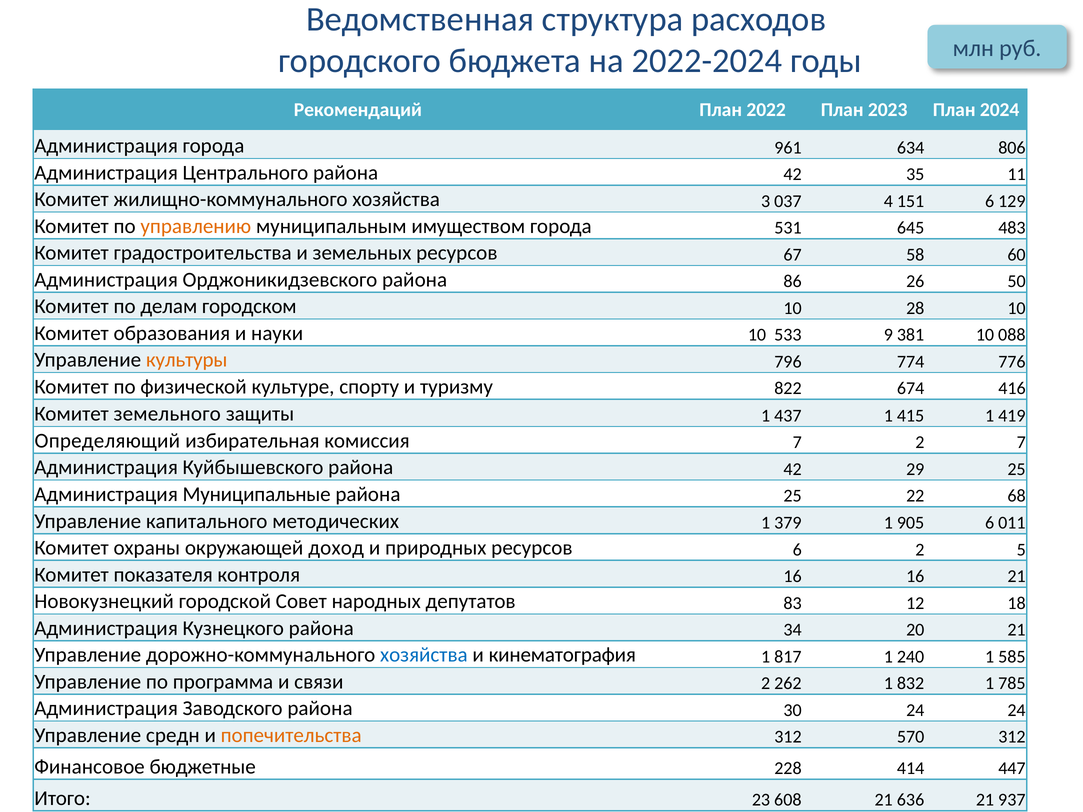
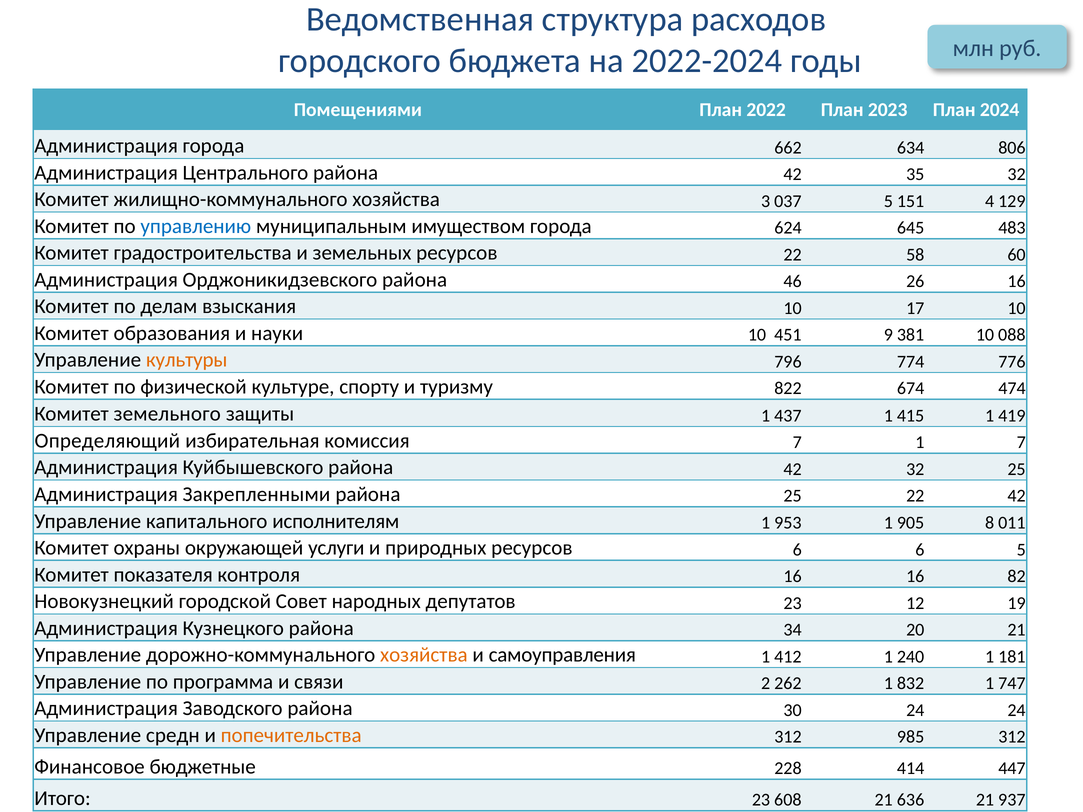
Рекомендаций: Рекомендаций -> Помещениями (358, 110)
961: 961 -> 662 (788, 148)
35 11: 11 -> 32 (1017, 174)
037 4: 4 -> 5 (888, 201)
151 6: 6 -> 4 (990, 201)
управлению colour: orange -> blue (196, 226)
531: 531 -> 624 (788, 228)
ресурсов 67: 67 -> 22 (793, 255)
86: 86 -> 46 (793, 282)
26 50: 50 -> 16 (1017, 282)
городском: городском -> взыскания (249, 307)
10 28: 28 -> 17 (915, 308)
533: 533 -> 451 (788, 335)
416: 416 -> 474 (1012, 389)
7 2: 2 -> 1 (920, 443)
42 29: 29 -> 32 (915, 469)
Муниципальные: Муниципальные -> Закрепленными (256, 494)
22 68: 68 -> 42 (1017, 496)
методических: методических -> исполнителям (336, 521)
379: 379 -> 953 (788, 523)
905 6: 6 -> 8 (990, 523)
доход: доход -> услуги (336, 548)
6 2: 2 -> 6 (920, 550)
16 21: 21 -> 82 (1017, 577)
депутатов 83: 83 -> 23 (793, 603)
18: 18 -> 19 (1017, 603)
хозяйства colour: blue -> orange (424, 655)
кинематография: кинематография -> самоуправления (562, 655)
817: 817 -> 412 (788, 657)
585: 585 -> 181 (1012, 657)
785: 785 -> 747 (1012, 684)
570: 570 -> 985 (911, 737)
